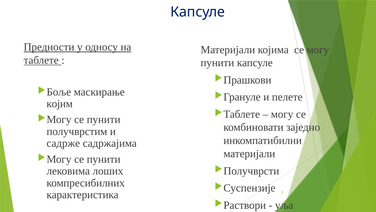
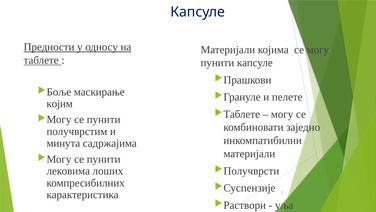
садрже: садрже -> минута (63, 143)
